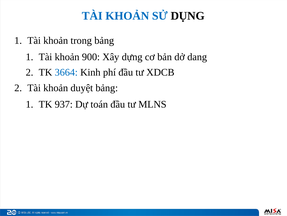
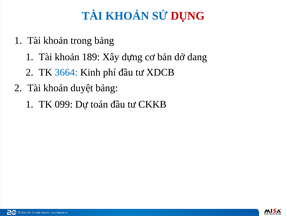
DỤNG colour: black -> red (188, 16)
900: 900 -> 189 (91, 57)
937: 937 -> 099 (64, 104)
MLNS: MLNS -> CKKB (152, 104)
